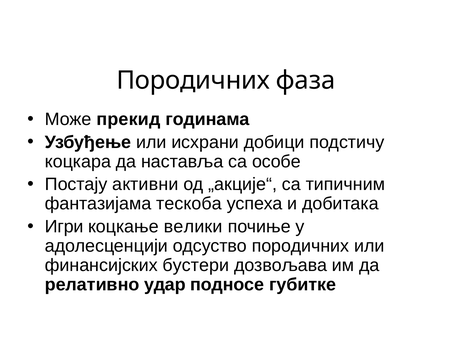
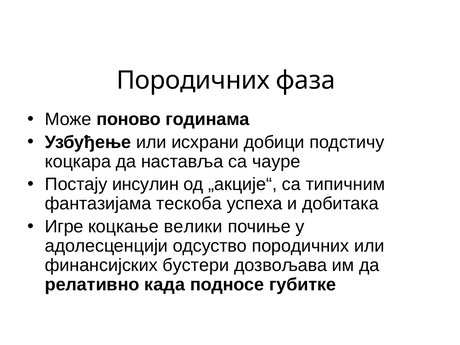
прекид: прекид -> поново (129, 119)
особе: особе -> чауре (276, 161)
активни: активни -> инсулин (146, 184)
Игри: Игри -> Игре (64, 227)
удар: удар -> када (165, 285)
